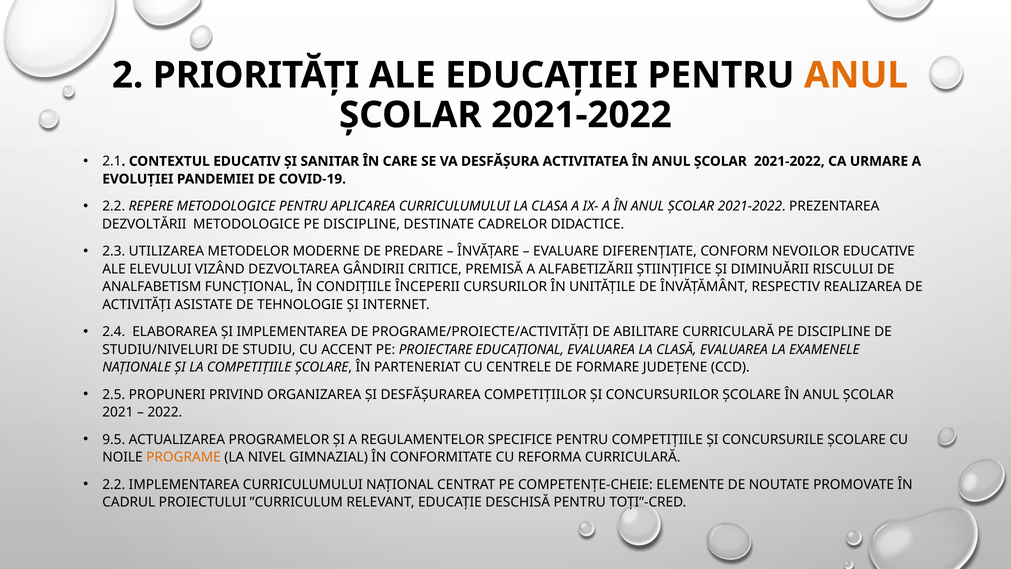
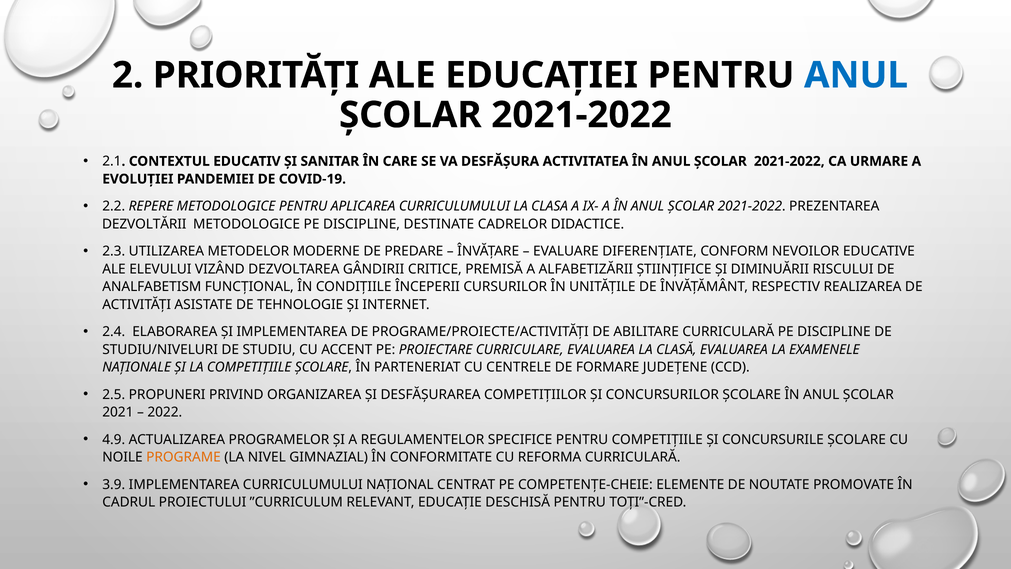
ANUL colour: orange -> blue (856, 75)
EDUCAȚIONAL: EDUCAȚIONAL -> CURRICULARE (520, 349)
9.5: 9.5 -> 4.9 (114, 439)
2.2: 2.2 -> 3.9 (114, 484)
